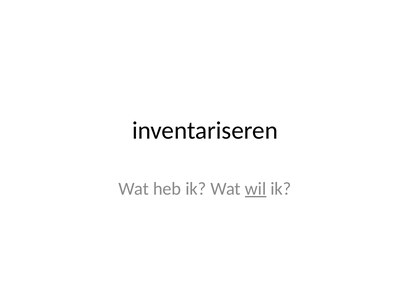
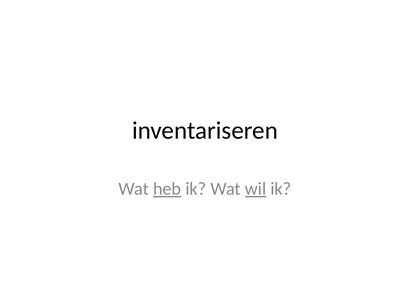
heb underline: none -> present (167, 189)
